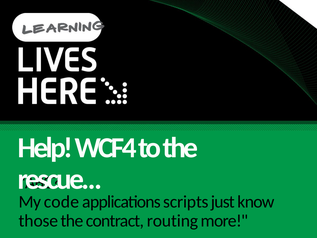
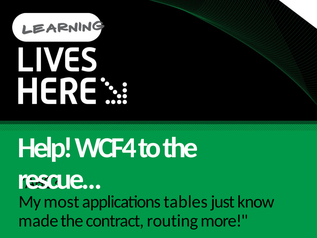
code: code -> most (62, 201)
scripts: scripts -> tables (186, 201)
those: those -> made (38, 221)
